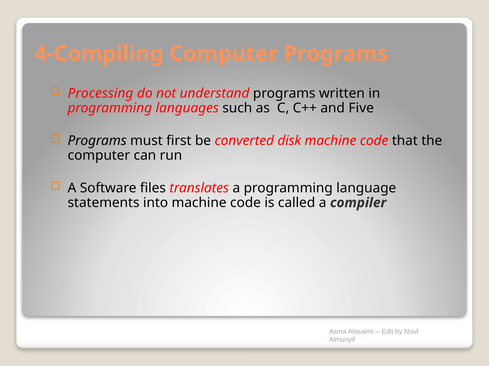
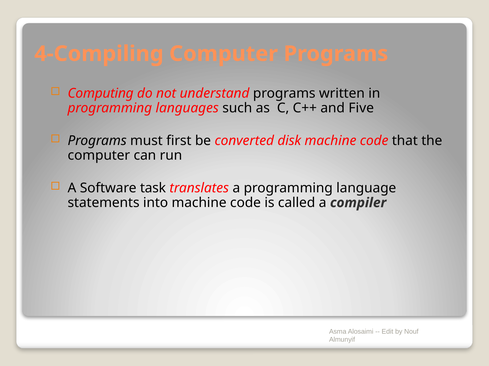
Processing: Processing -> Computing (101, 94)
files: files -> task (153, 188)
